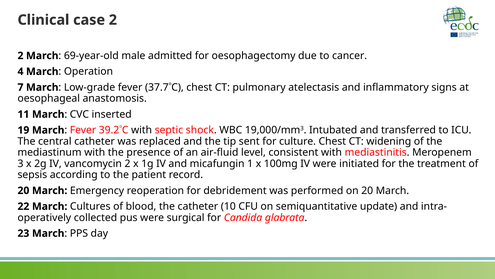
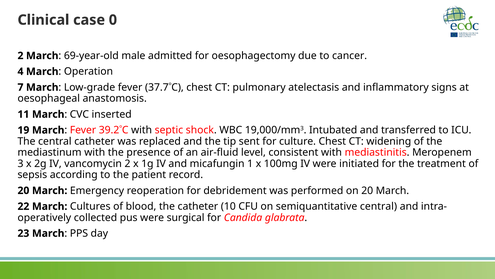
case 2: 2 -> 0 (113, 20)
semiquantitative update: update -> central (379, 206)
